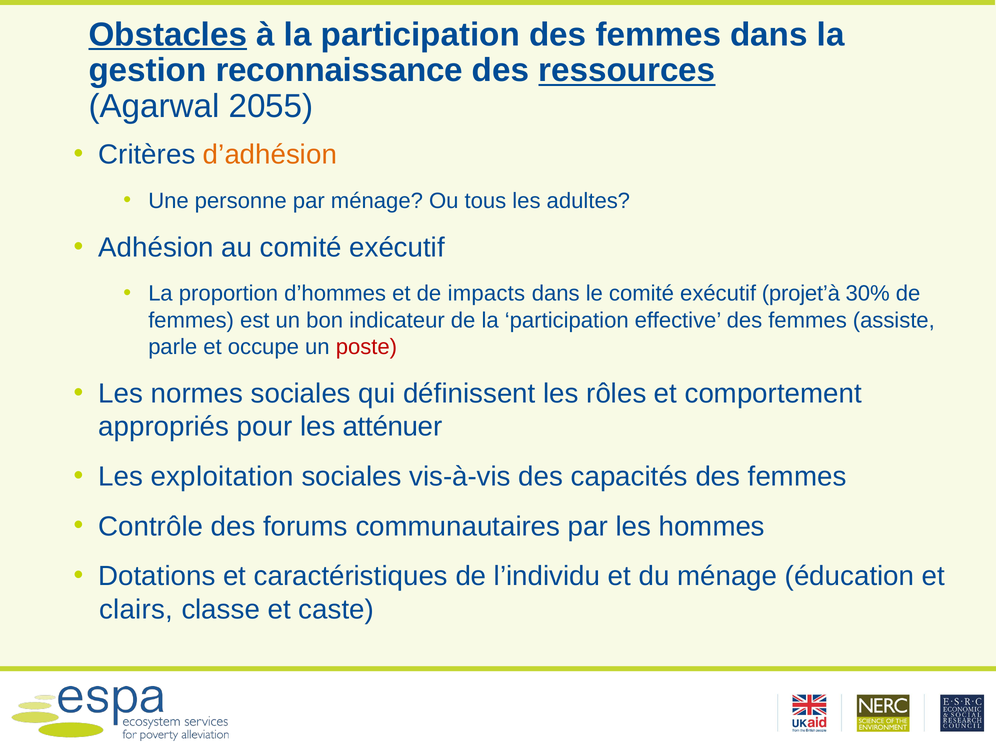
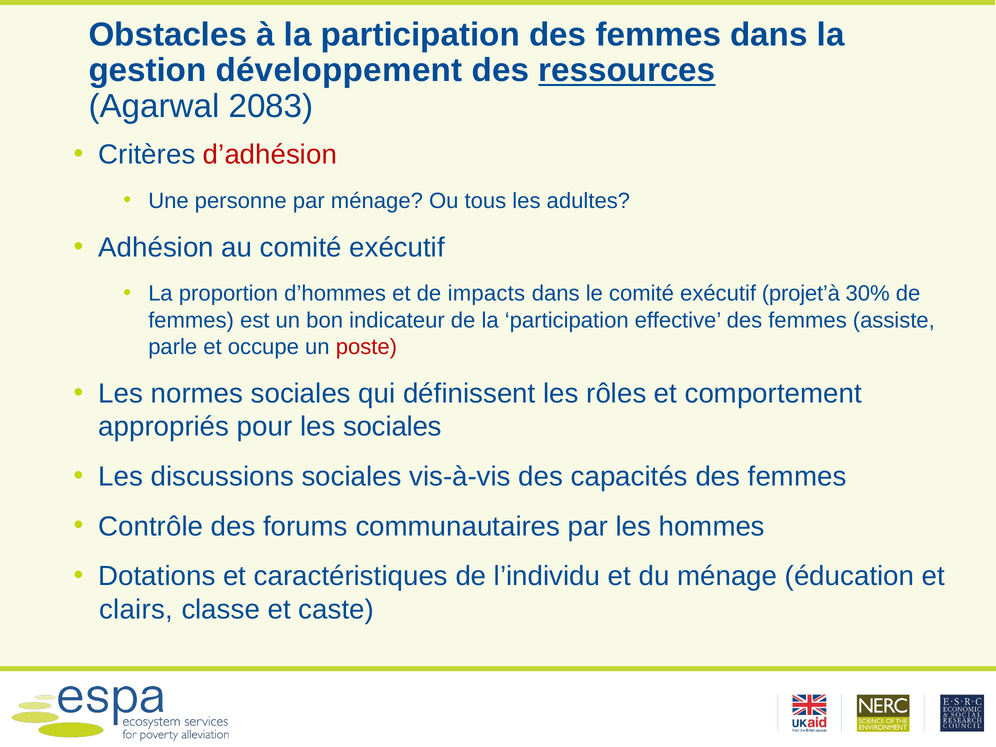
Obstacles underline: present -> none (168, 35)
reconnaissance: reconnaissance -> développement (339, 70)
2055: 2055 -> 2083 (271, 106)
d’adhésion colour: orange -> red (270, 155)
les atténuer: atténuer -> sociales (392, 427)
exploitation: exploitation -> discussions (222, 477)
